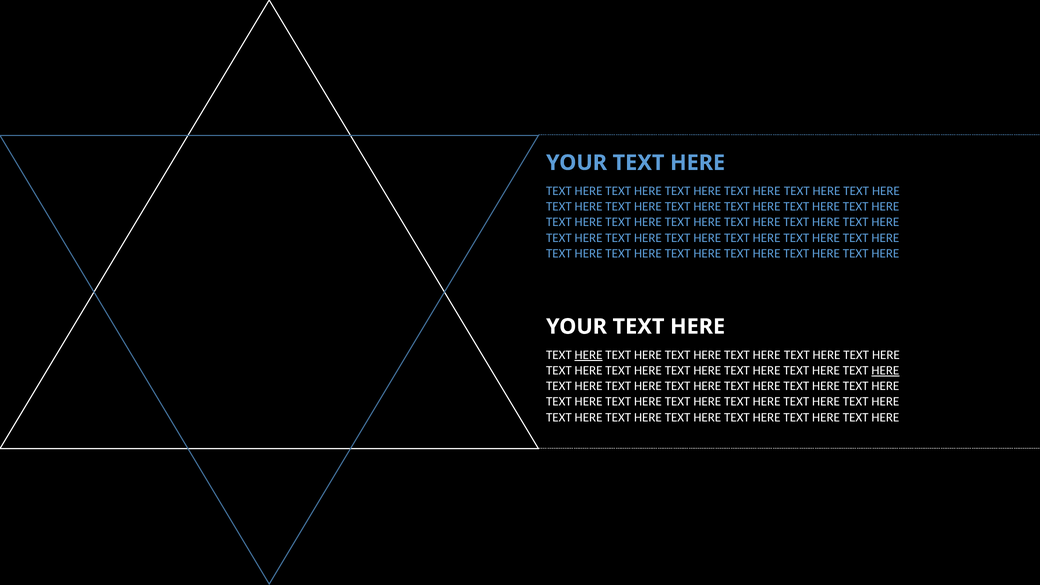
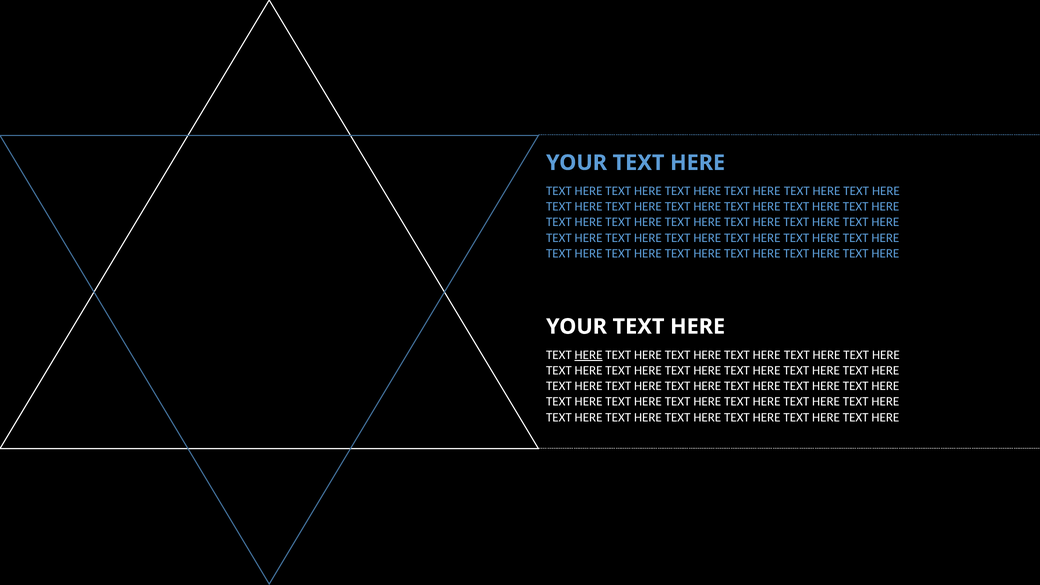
HERE underline: present -> none (885, 370)
